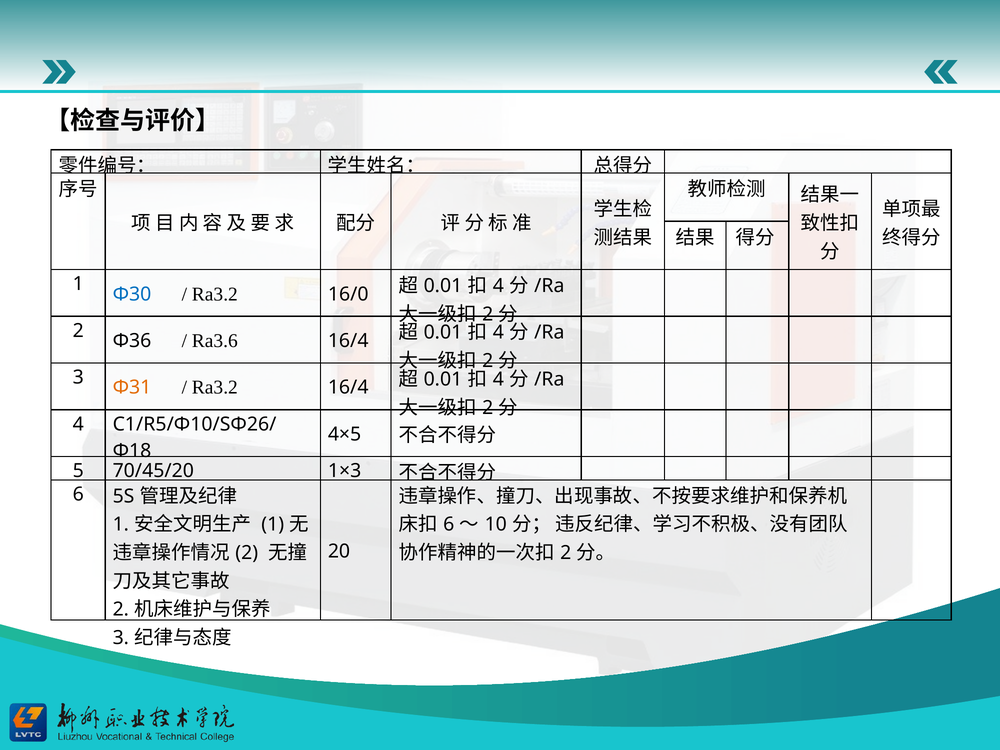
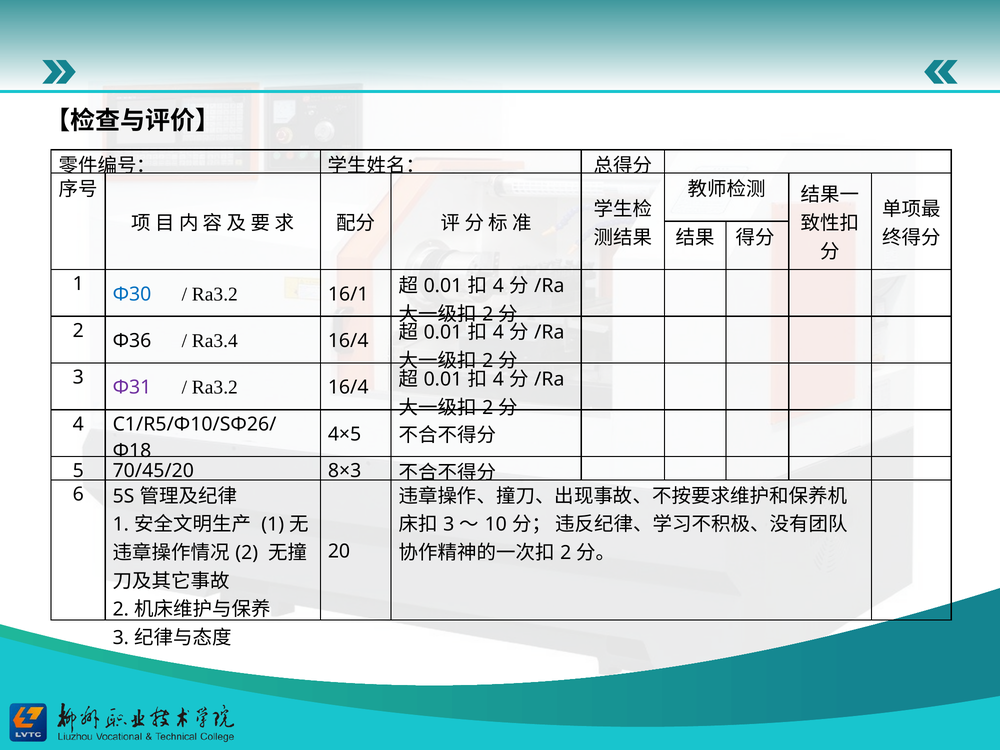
16/0: 16/0 -> 16/1 (348, 294)
Ra3.6: Ra3.6 -> Ra3.4 (215, 341)
Φ31 colour: orange -> purple (132, 388)
1×3: 1×3 -> 8×3 (345, 471)
6: 6 -> 3 (449, 524)
